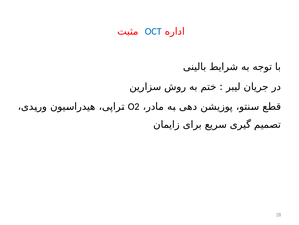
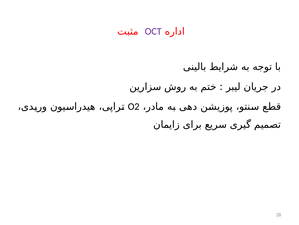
OCT colour: blue -> purple (153, 31)
